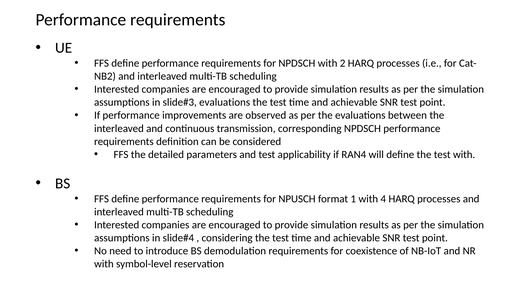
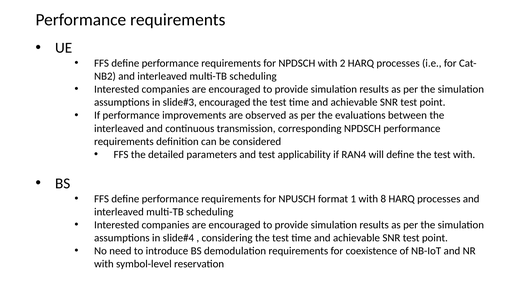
evaluations: evaluations -> encouraged (225, 102)
4: 4 -> 8 (383, 199)
